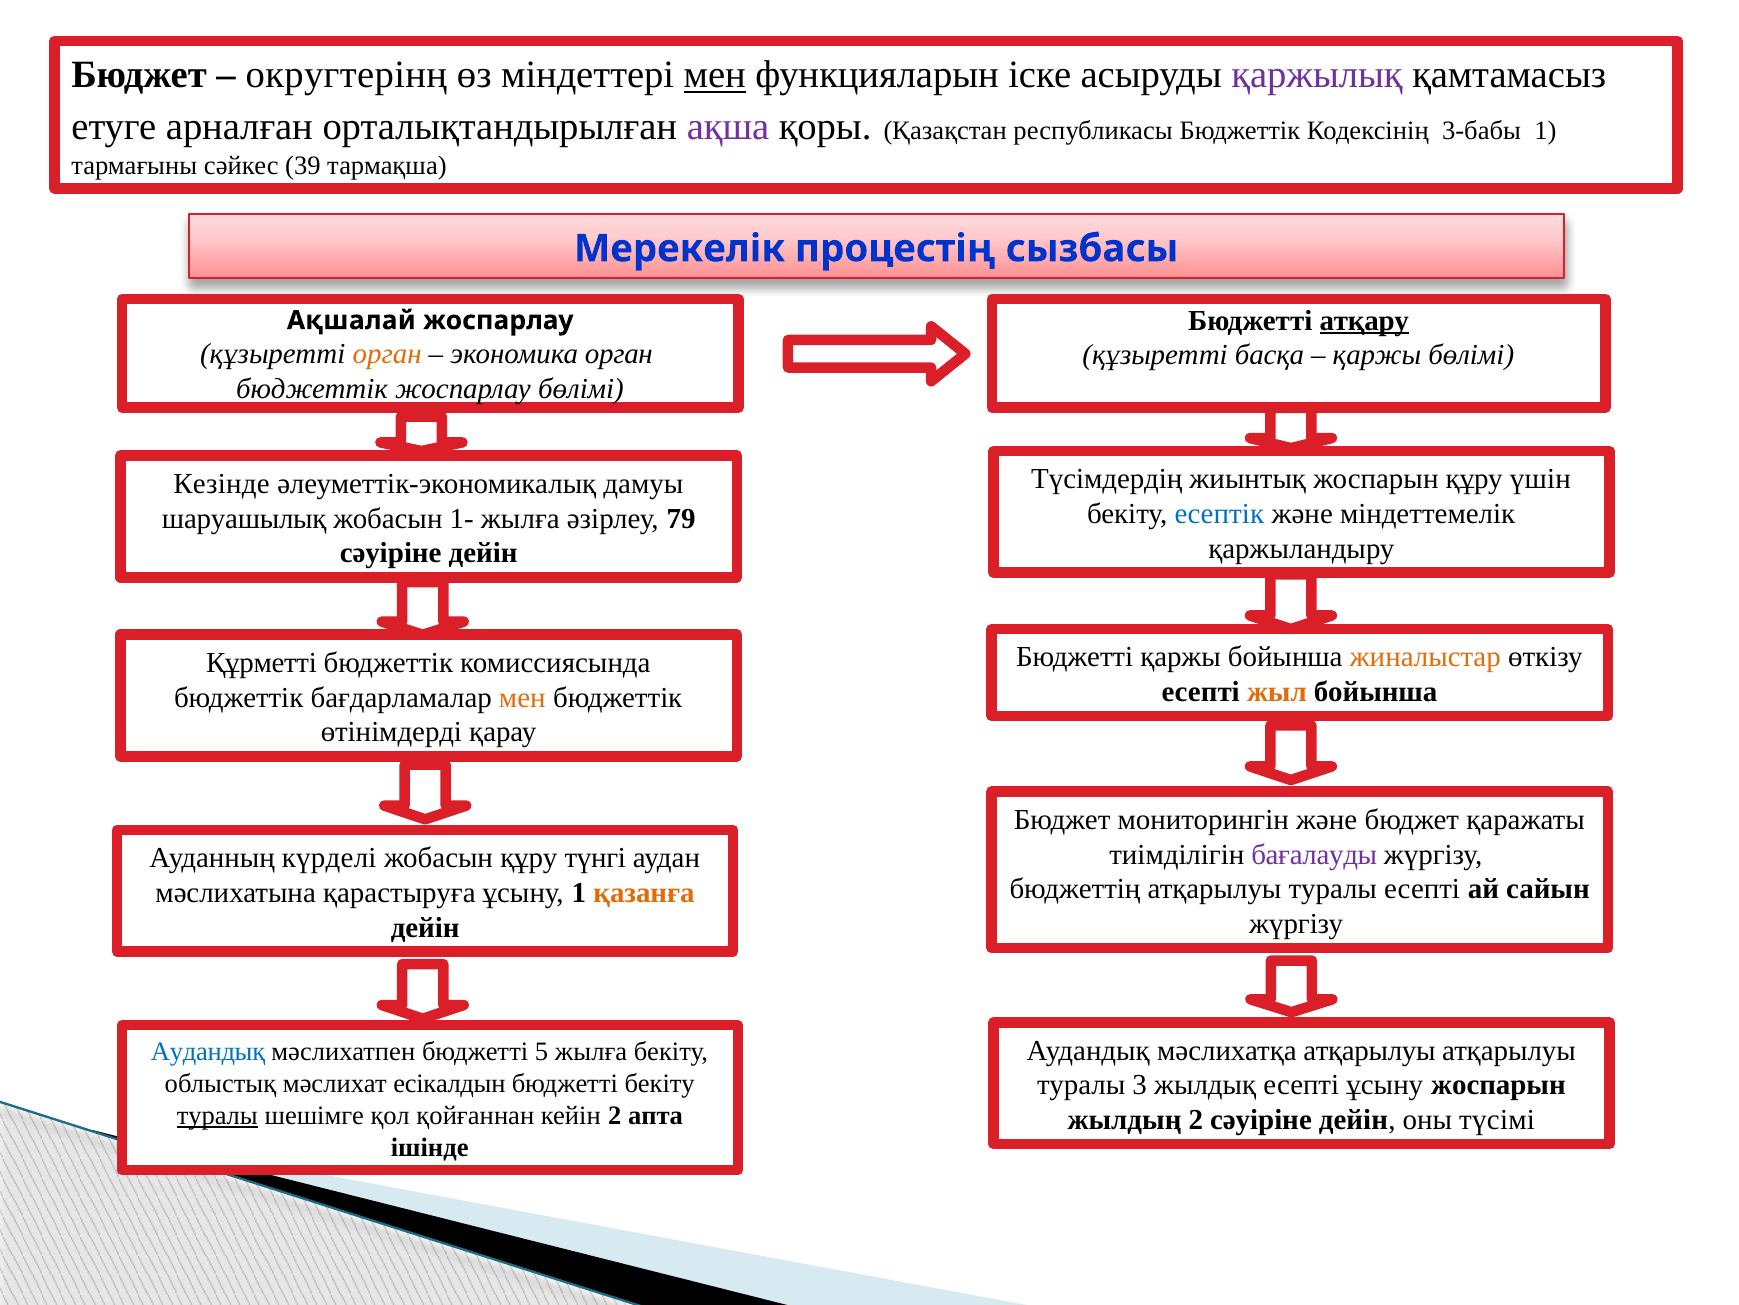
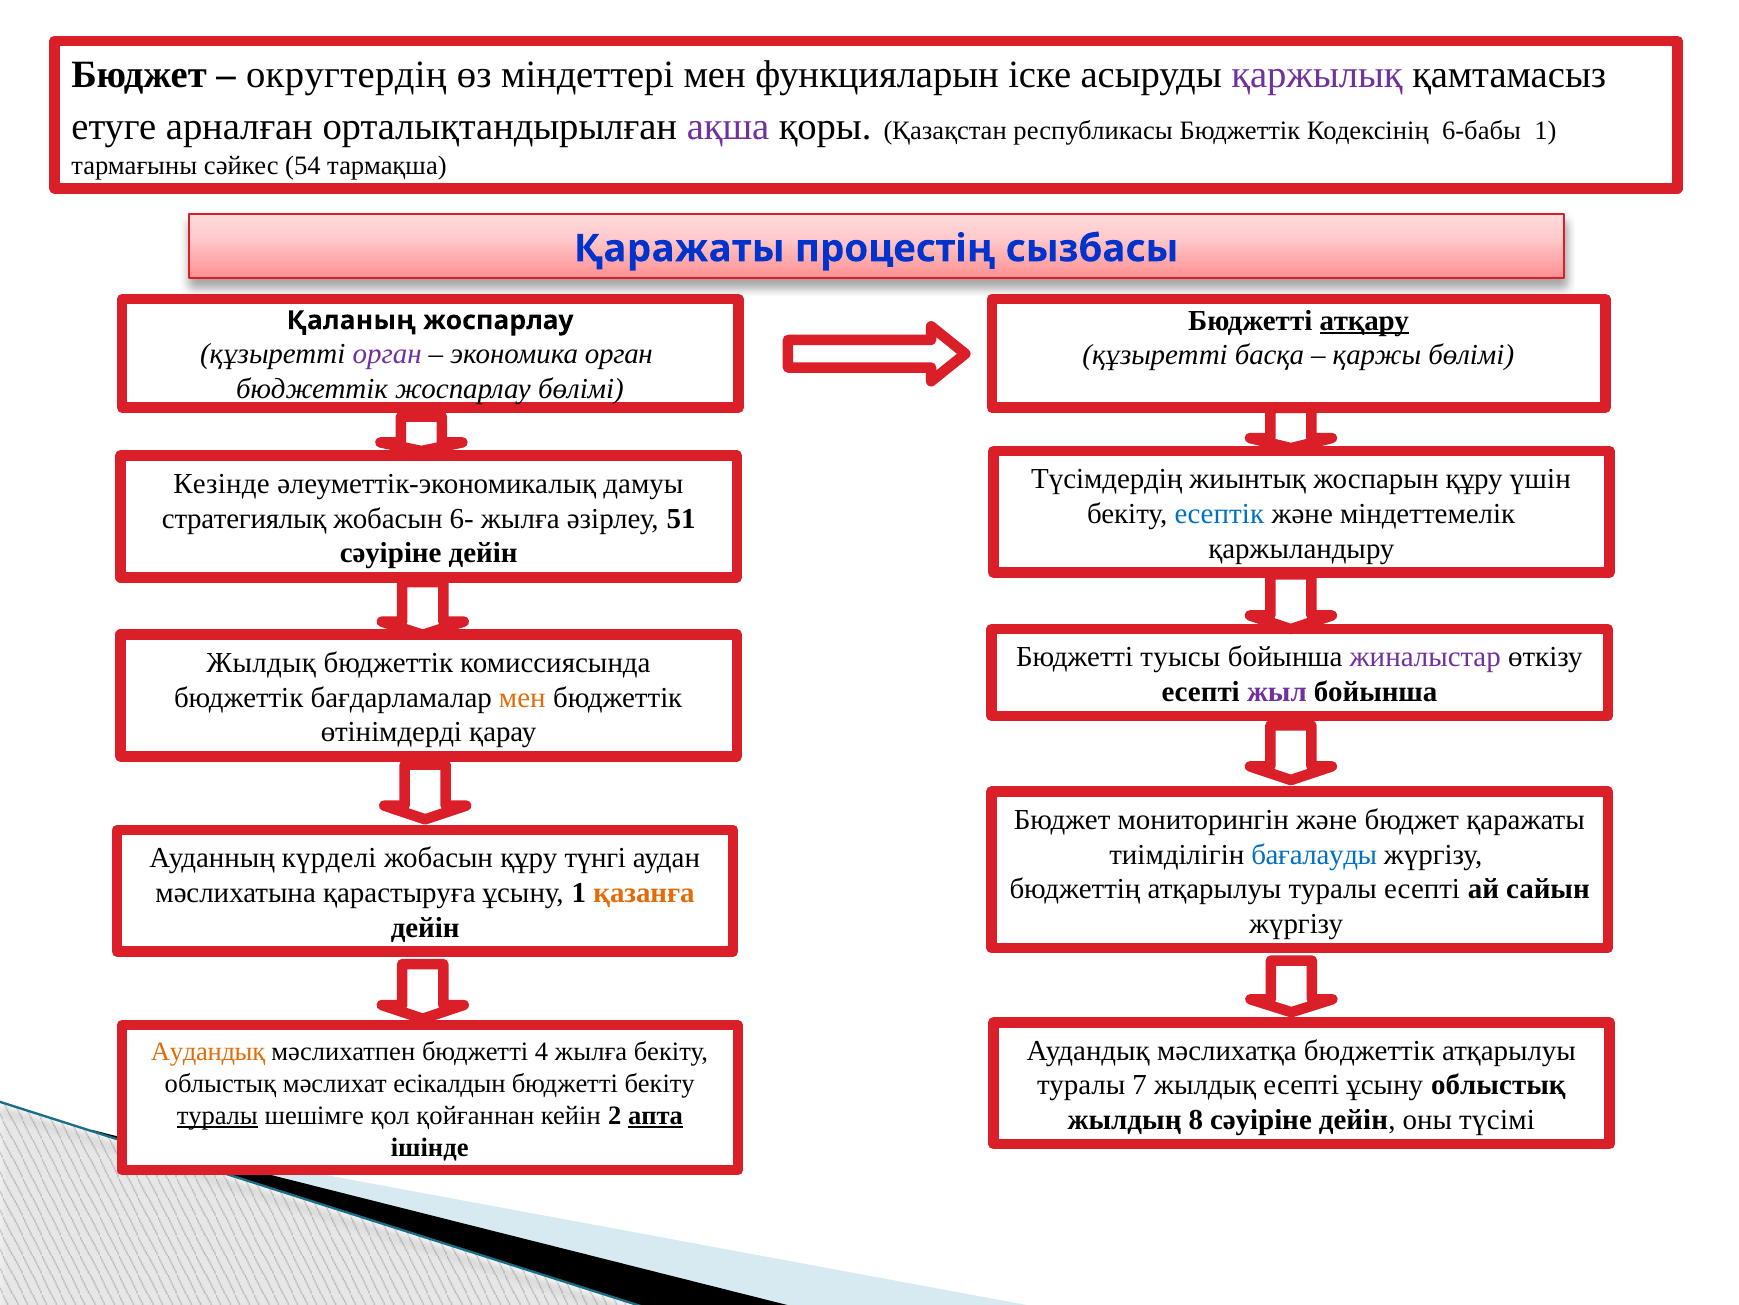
округтерінң: округтерінң -> округтердің (346, 75)
мен underline: present -> none (715, 75)
3-бабы: 3-бабы -> 6-бабы (1481, 130)
39: 39 -> 54 (303, 166)
Мерекелік: Мерекелік -> Қаражаты (679, 248)
Ақшалай: Ақшалай -> Қаланың (351, 320)
орган colour: orange -> purple (387, 354)
шаруашылық: шаруашылық -> стратегиялық (244, 518)
1-: 1- -> 6- (462, 518)
79: 79 -> 51 (681, 518)
Бюджетті қаржы: қаржы -> туысы (1180, 657)
жиналыстар colour: orange -> purple (1425, 657)
Құрметті: Құрметті -> Жылдық (261, 662)
жыл colour: orange -> purple (1277, 692)
бағалауды colour: purple -> blue (1314, 854)
мәслихатқа атқарылуы: атқарылуы -> бюджеттік (1369, 1050)
Аудандық colour: blue -> orange (208, 1051)
5: 5 -> 4 (541, 1051)
3: 3 -> 7 (1140, 1085)
ұсыну жоспарын: жоспарын -> облыстық (1498, 1085)
апта underline: none -> present (655, 1115)
жылдың 2: 2 -> 8 (1196, 1119)
